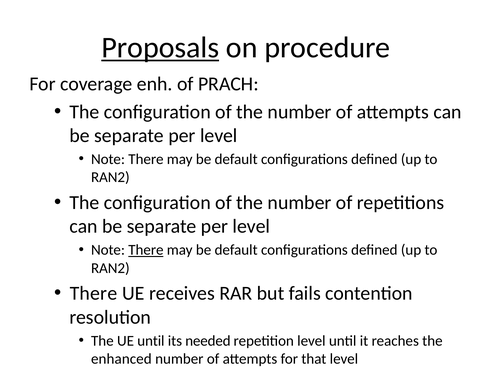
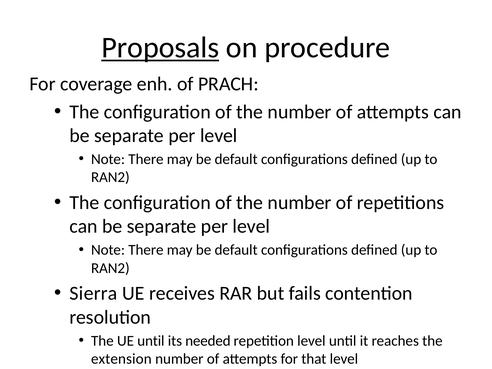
There underline: present -> none (146, 250)
There: There -> Sierra (94, 293)
enhanced: enhanced -> extension (121, 359)
